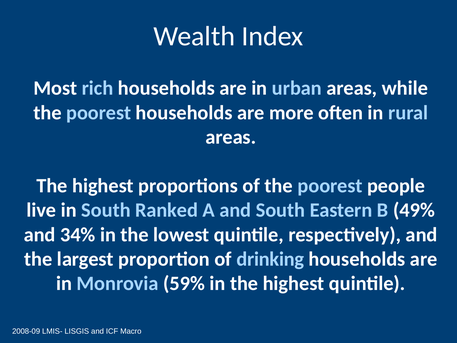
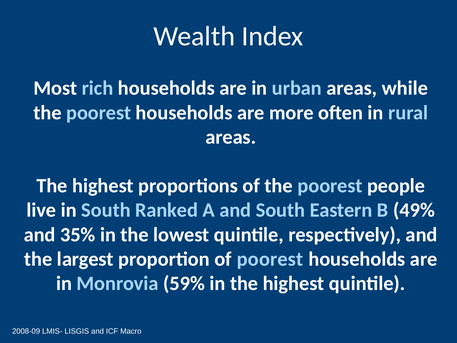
34%: 34% -> 35% (78, 234)
of drinking: drinking -> poorest (270, 259)
